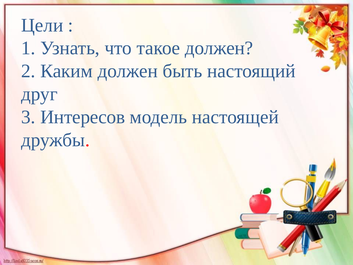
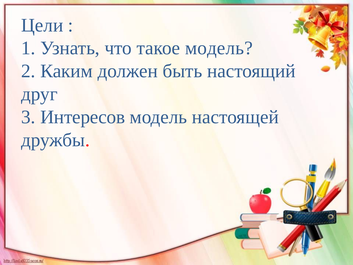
такое должен: должен -> модель (219, 48)
